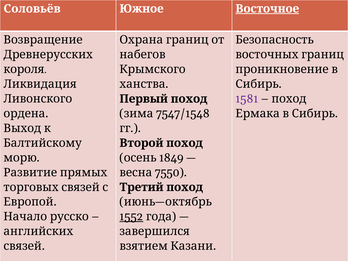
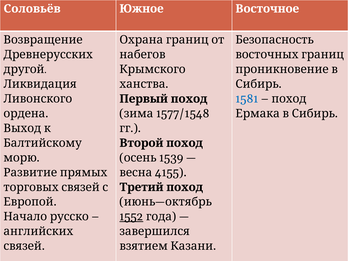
Восточное underline: present -> none (267, 9)
короля: короля -> другой (24, 69)
1581 colour: purple -> blue (247, 99)
7547/1548: 7547/1548 -> 1577/1548 (183, 114)
1849: 1849 -> 1539 (171, 158)
7550: 7550 -> 4155 (171, 172)
